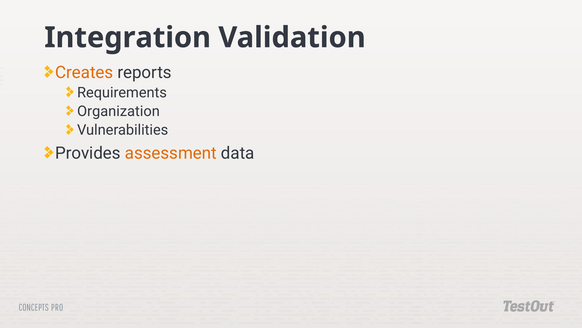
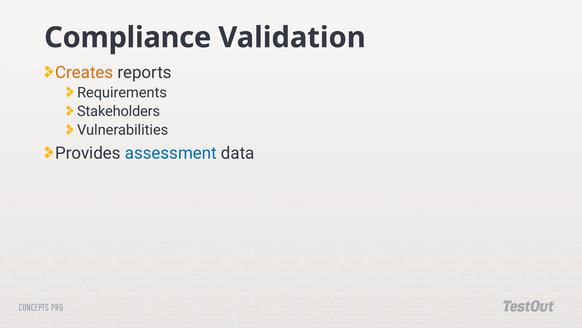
Integration: Integration -> Compliance (128, 38)
Organization: Organization -> Stakeholders (119, 111)
assessment colour: orange -> blue (171, 153)
